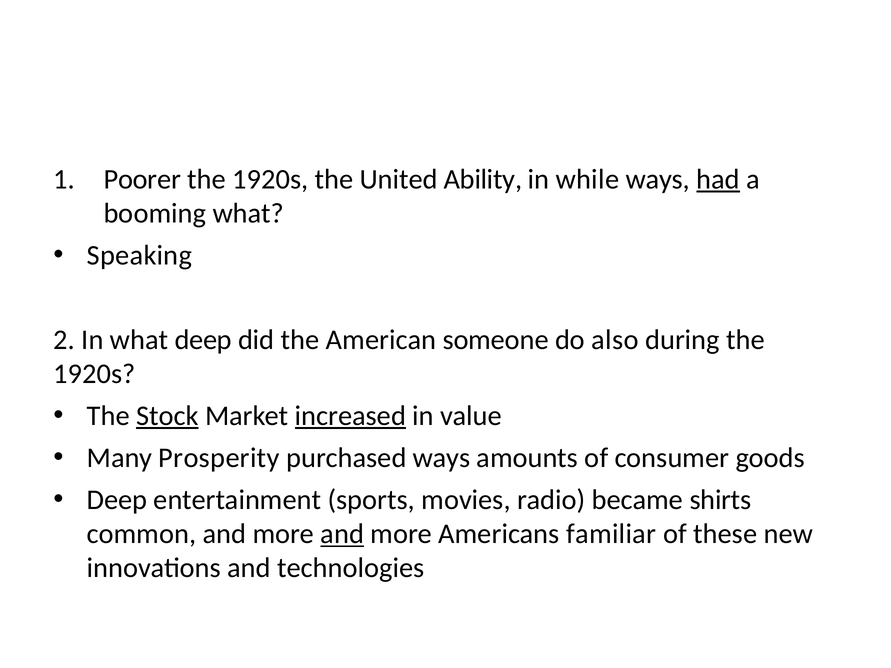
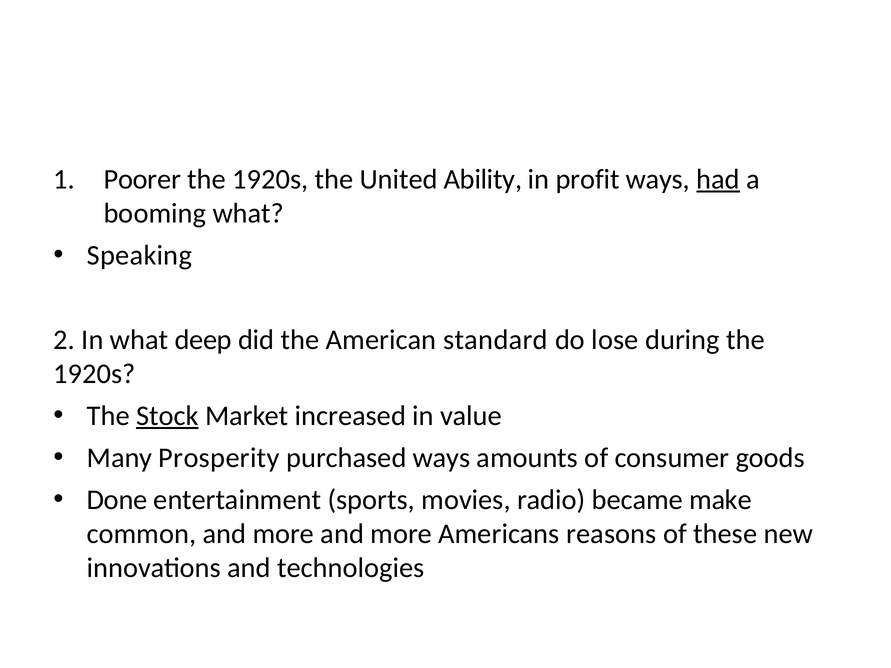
while: while -> profit (588, 179)
someone: someone -> standard (495, 340)
also: also -> lose (615, 340)
increased underline: present -> none (350, 416)
Deep: Deep -> Done (117, 500)
shirts: shirts -> make (720, 500)
and underline: present -> none (342, 534)
familiar: familiar -> reasons (611, 534)
